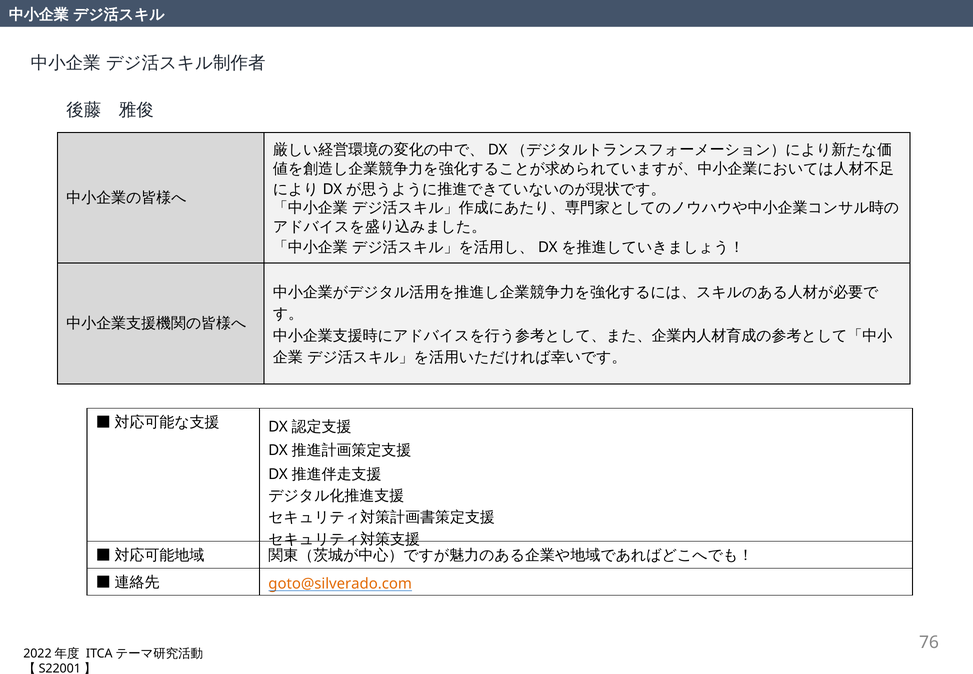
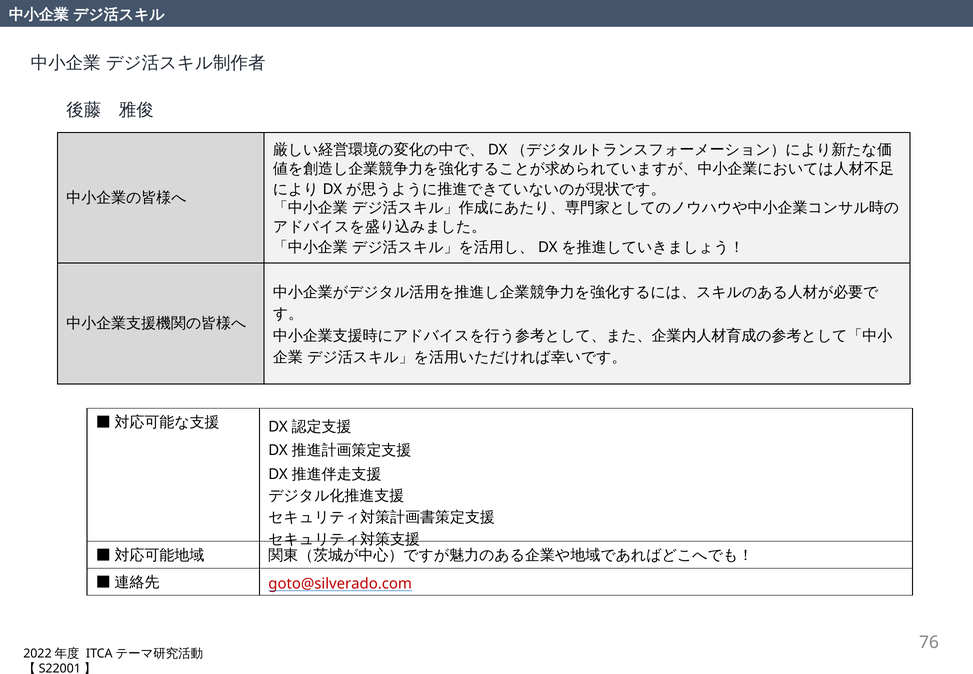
goto@silverado.com colour: orange -> red (340, 584)
